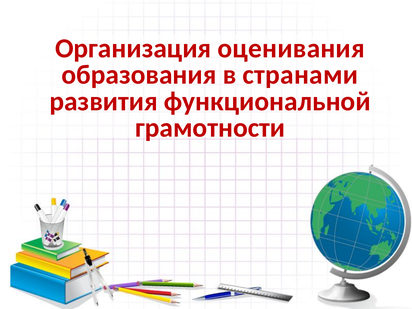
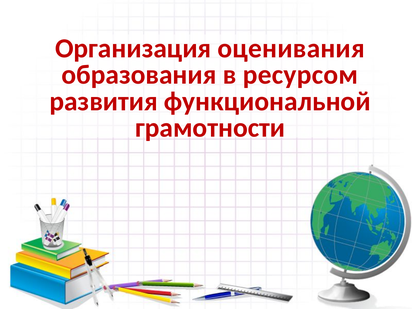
странами: странами -> ресурсом (300, 75)
